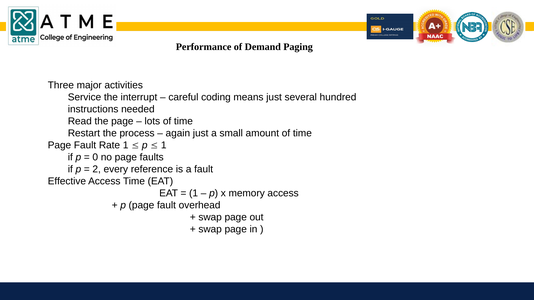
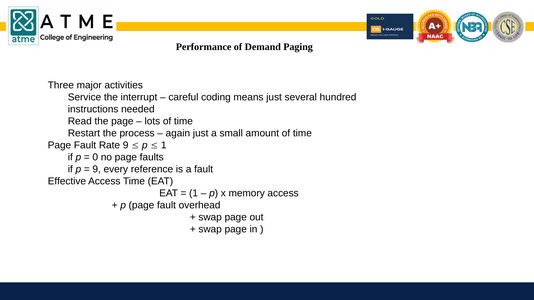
Rate 1: 1 -> 9 (126, 145)
2: 2 -> 9 (97, 169)
